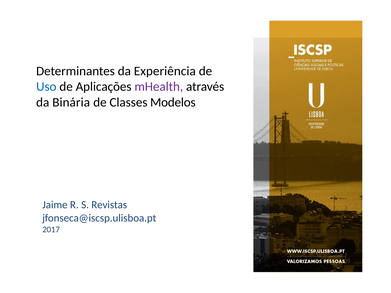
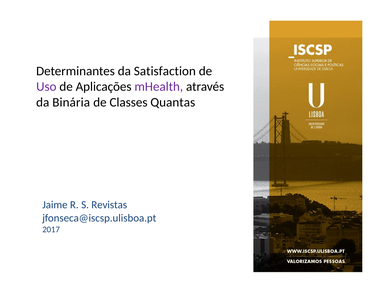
Experiência: Experiência -> Satisfaction (165, 71)
Uso colour: blue -> purple (46, 87)
Modelos: Modelos -> Quantas (173, 102)
